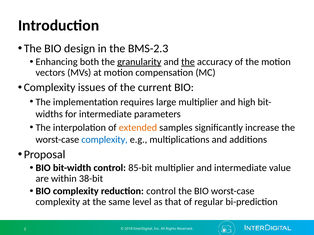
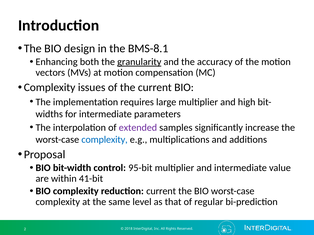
BMS-2.3: BMS-2.3 -> BMS-8.1 (148, 49)
the underline: present -> none (188, 62)
extended colour: orange -> purple (138, 128)
85-bit: 85-bit -> 95-bit (140, 168)
38-bit: 38-bit -> 41-bit (91, 179)
reduction control: control -> current (161, 191)
